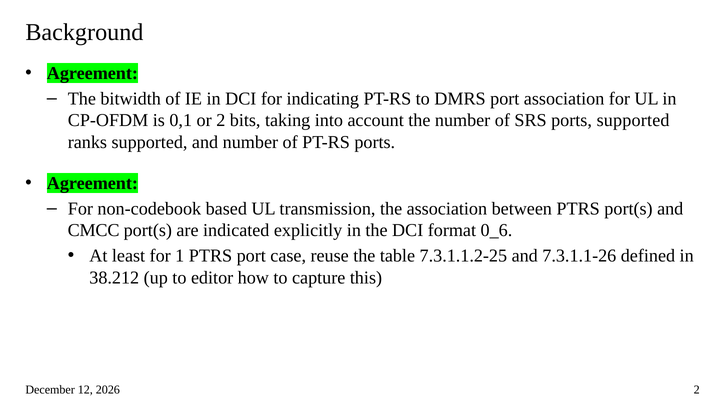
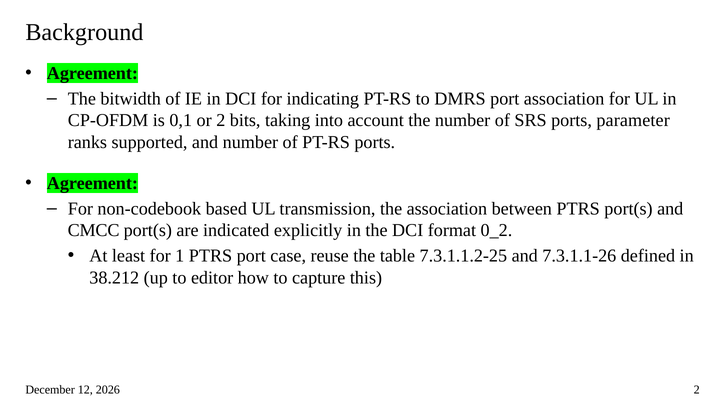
ports supported: supported -> parameter (633, 120)
0_6: 0_6 -> 0_2 (496, 230)
